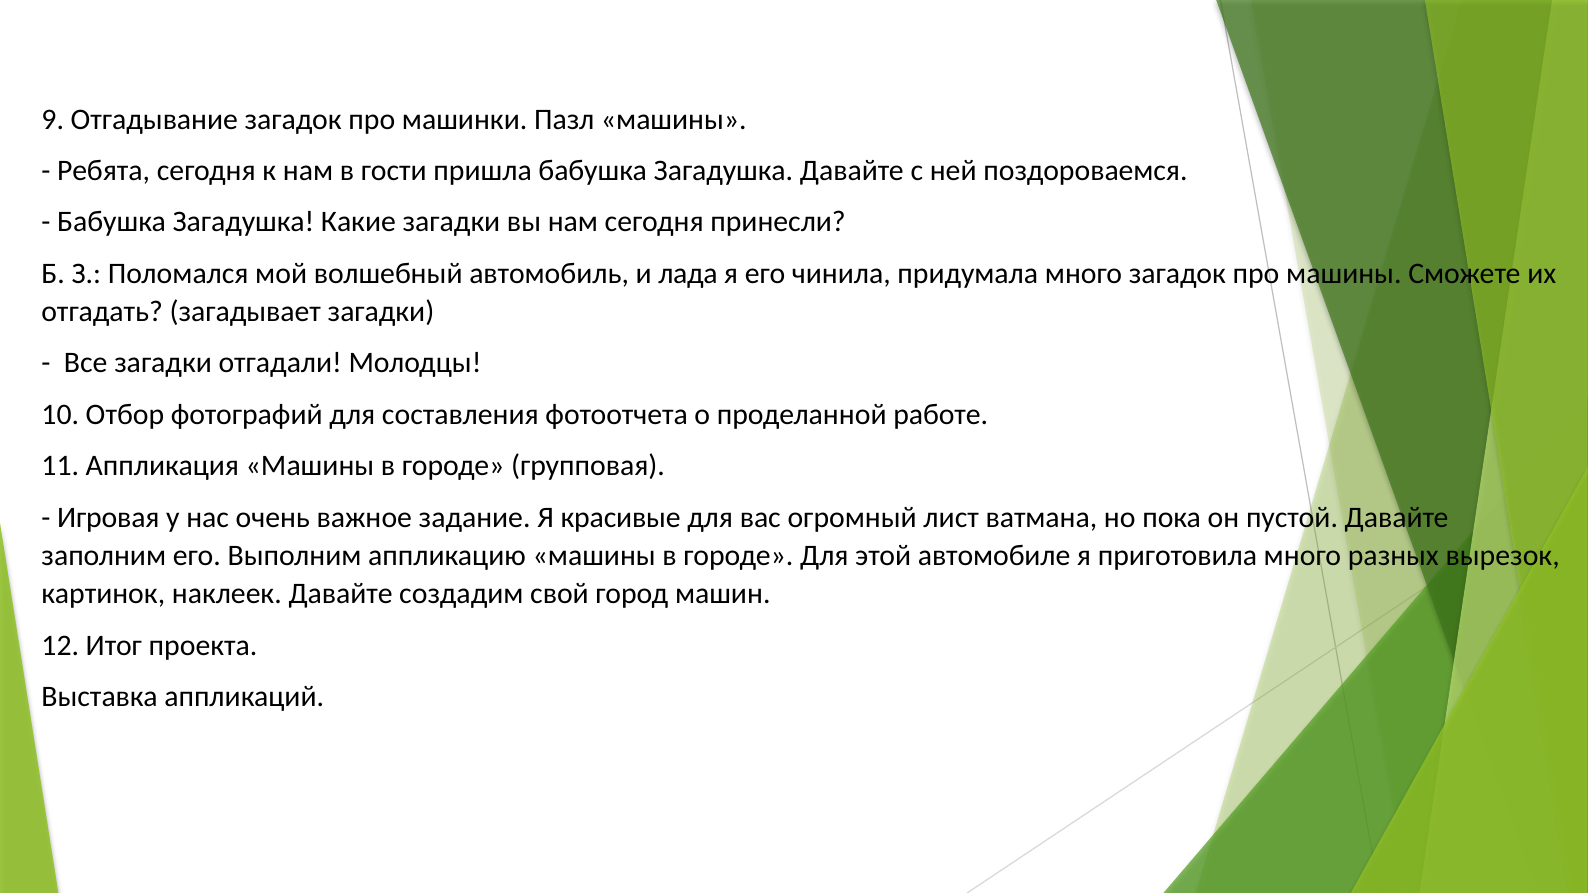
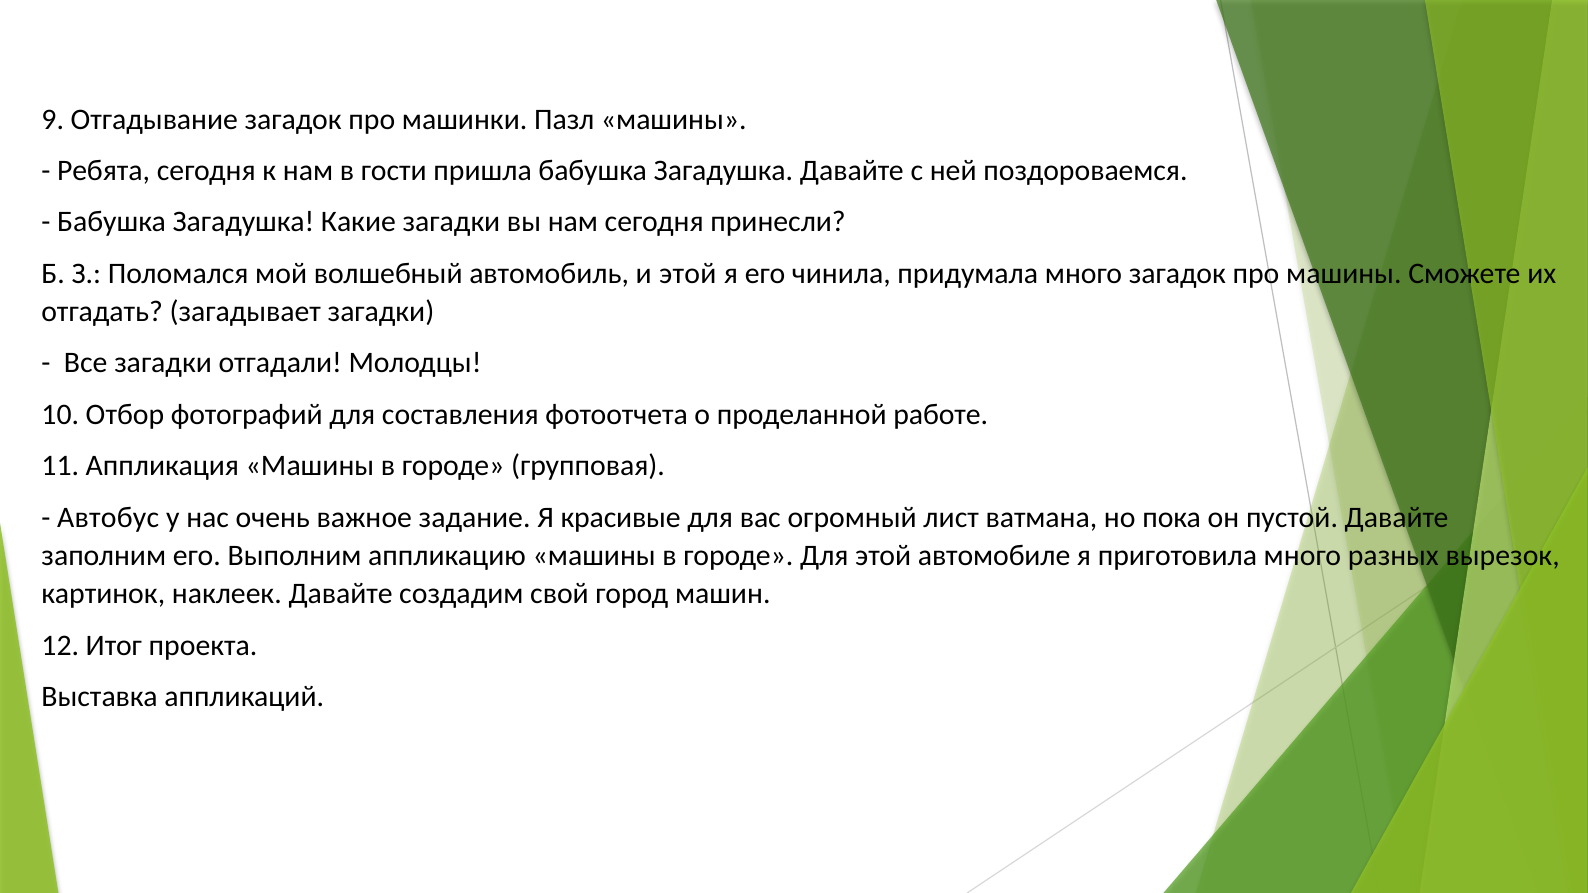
и лада: лада -> этой (688, 274)
Игровая: Игровая -> Автобус (108, 518)
